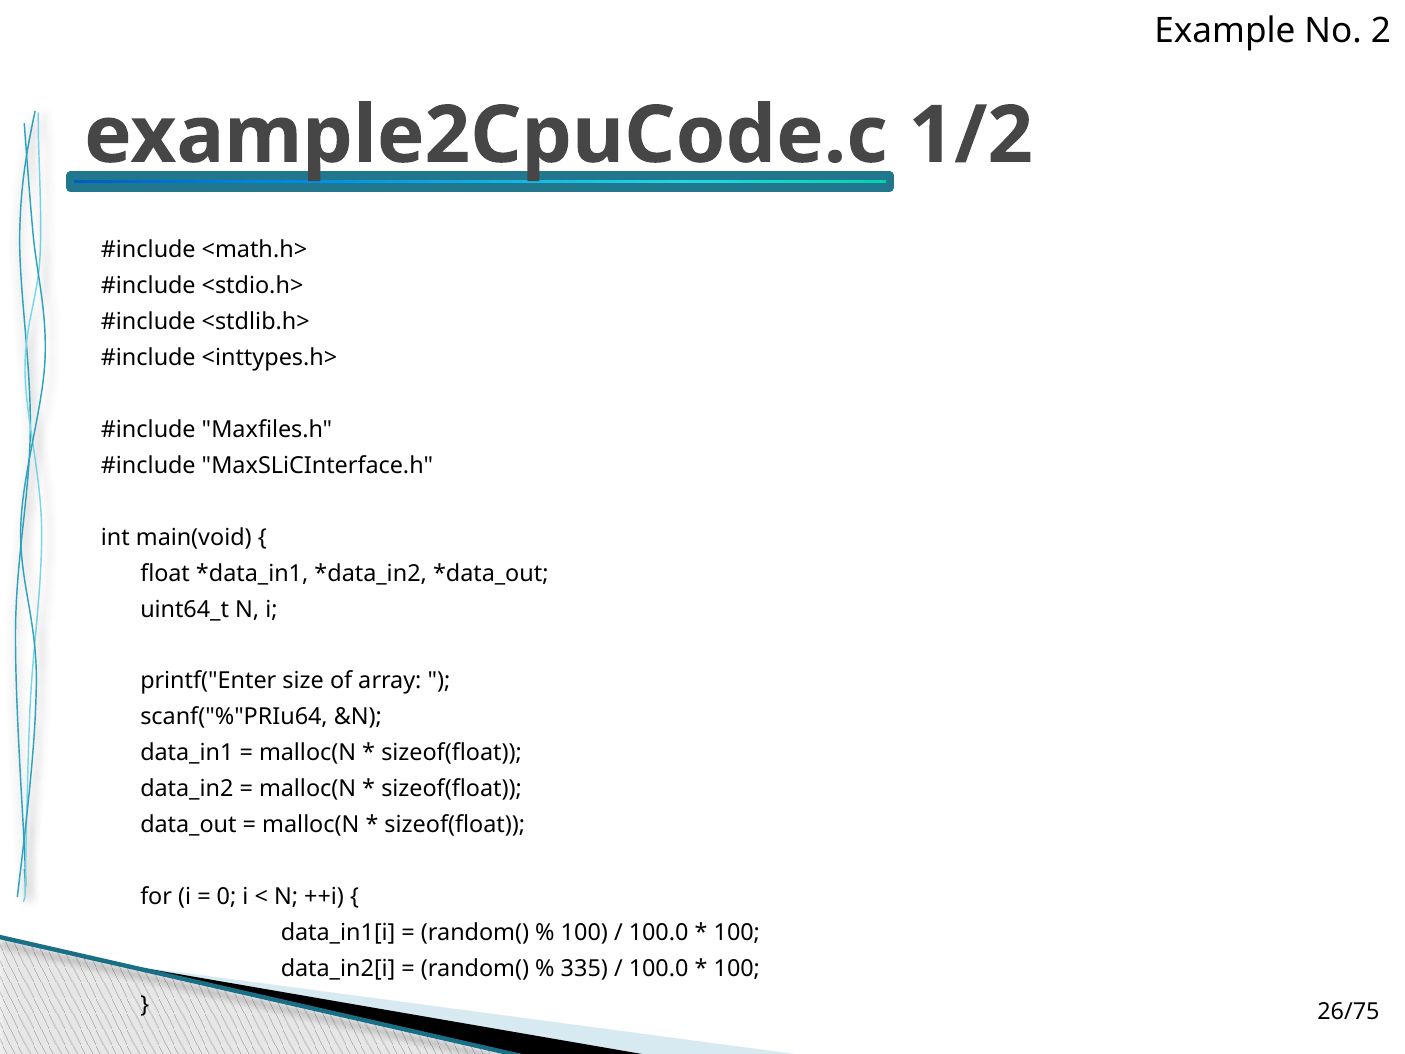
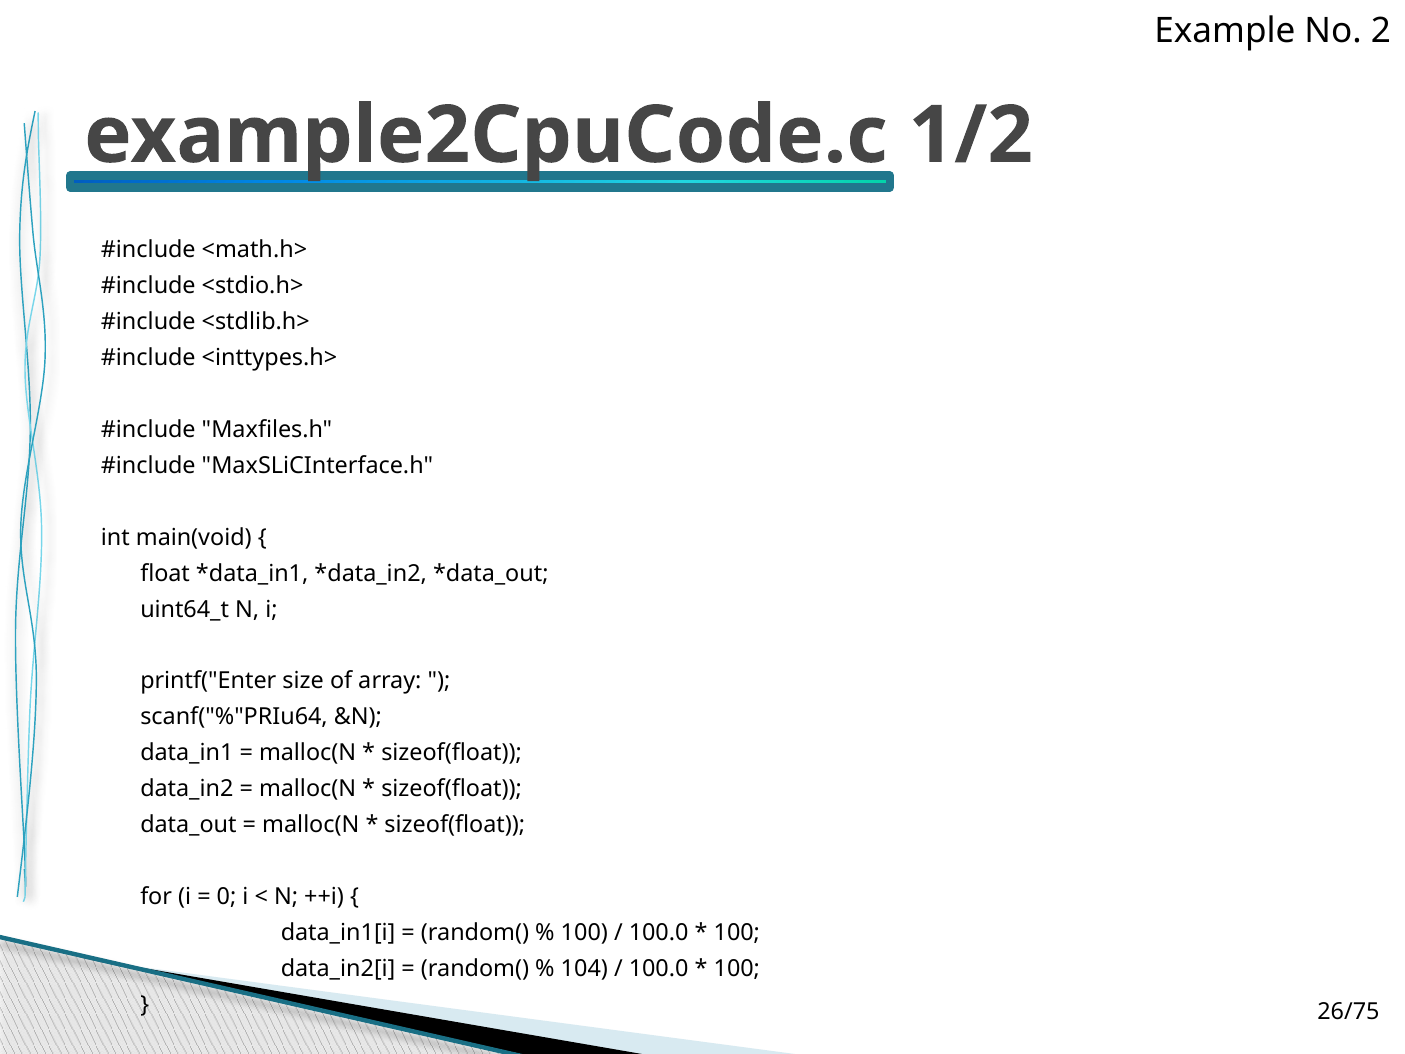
335: 335 -> 104 (584, 968)
